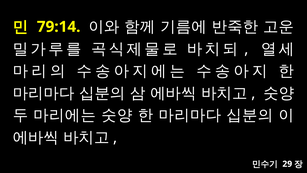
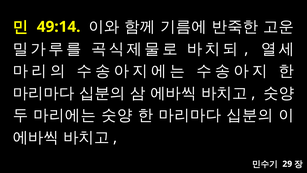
79:14: 79:14 -> 49:14 (59, 27)
